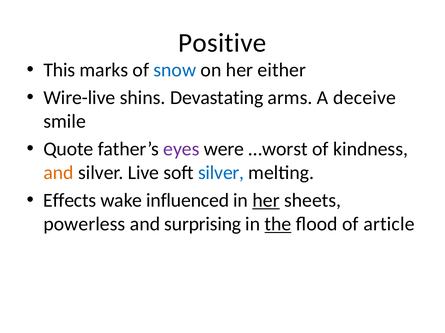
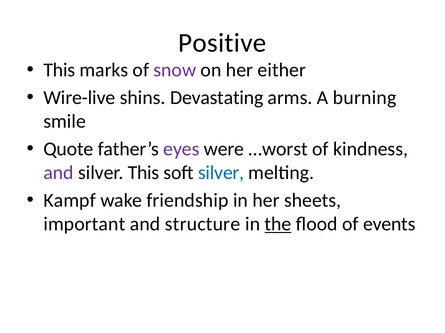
snow colour: blue -> purple (175, 70)
deceive: deceive -> burning (365, 98)
and colour: orange -> purple (59, 173)
silver Live: Live -> This (144, 173)
Effects: Effects -> Kampf (70, 201)
influenced: influenced -> friendship (187, 201)
her underline: present -> none (266, 201)
powerless: powerless -> important (84, 225)
surprising: surprising -> structure (203, 225)
article: article -> events (389, 225)
